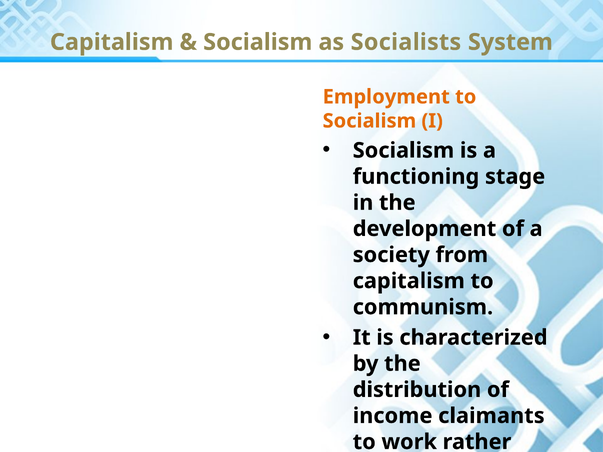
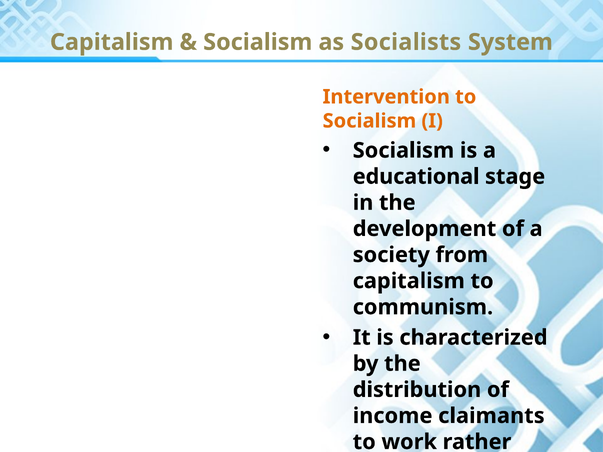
Employment: Employment -> Intervention (386, 97)
functioning: functioning -> educational (416, 177)
